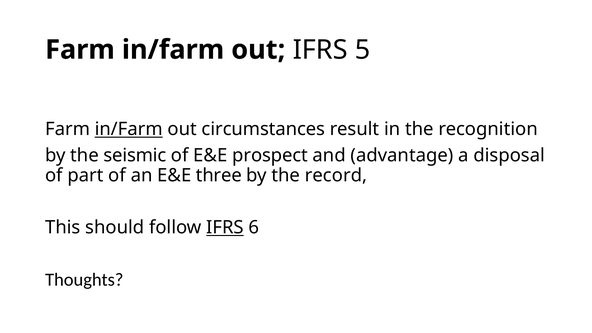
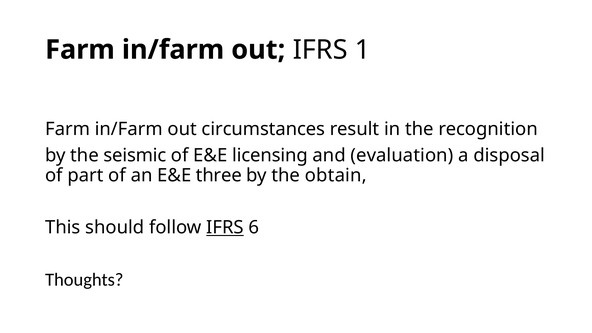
5: 5 -> 1 (363, 50)
in/Farm underline: present -> none (129, 129)
prospect: prospect -> licensing (270, 155)
advantage: advantage -> evaluation (402, 155)
record: record -> obtain (336, 175)
